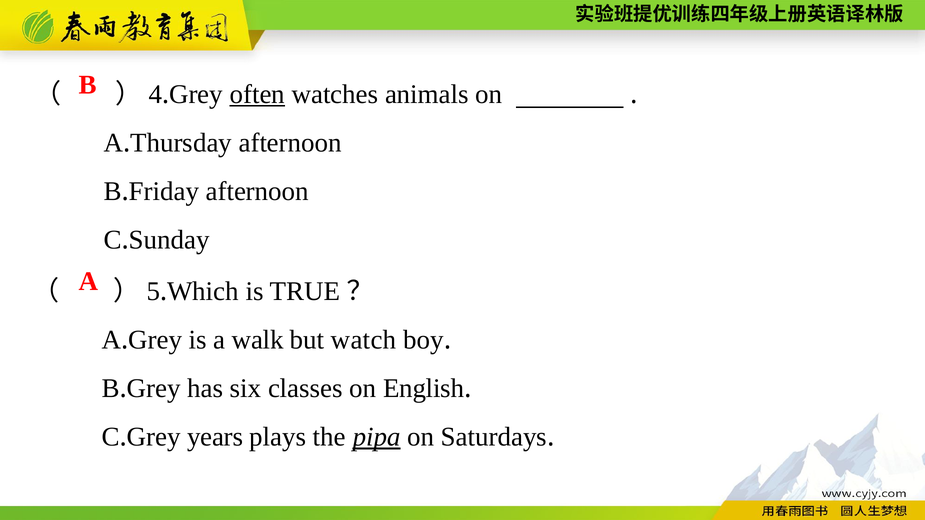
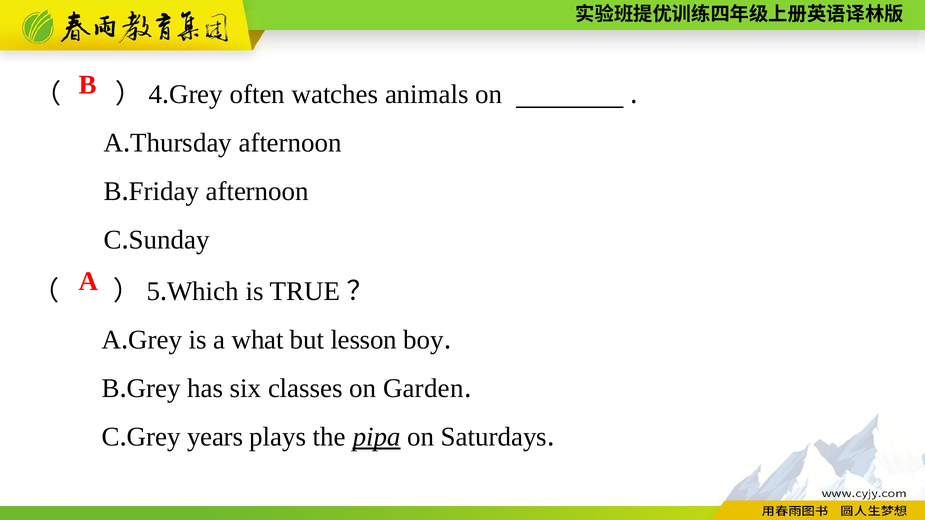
often underline: present -> none (257, 94)
walk: walk -> what (258, 340)
watch: watch -> lesson (364, 340)
English: English -> Garden (423, 389)
